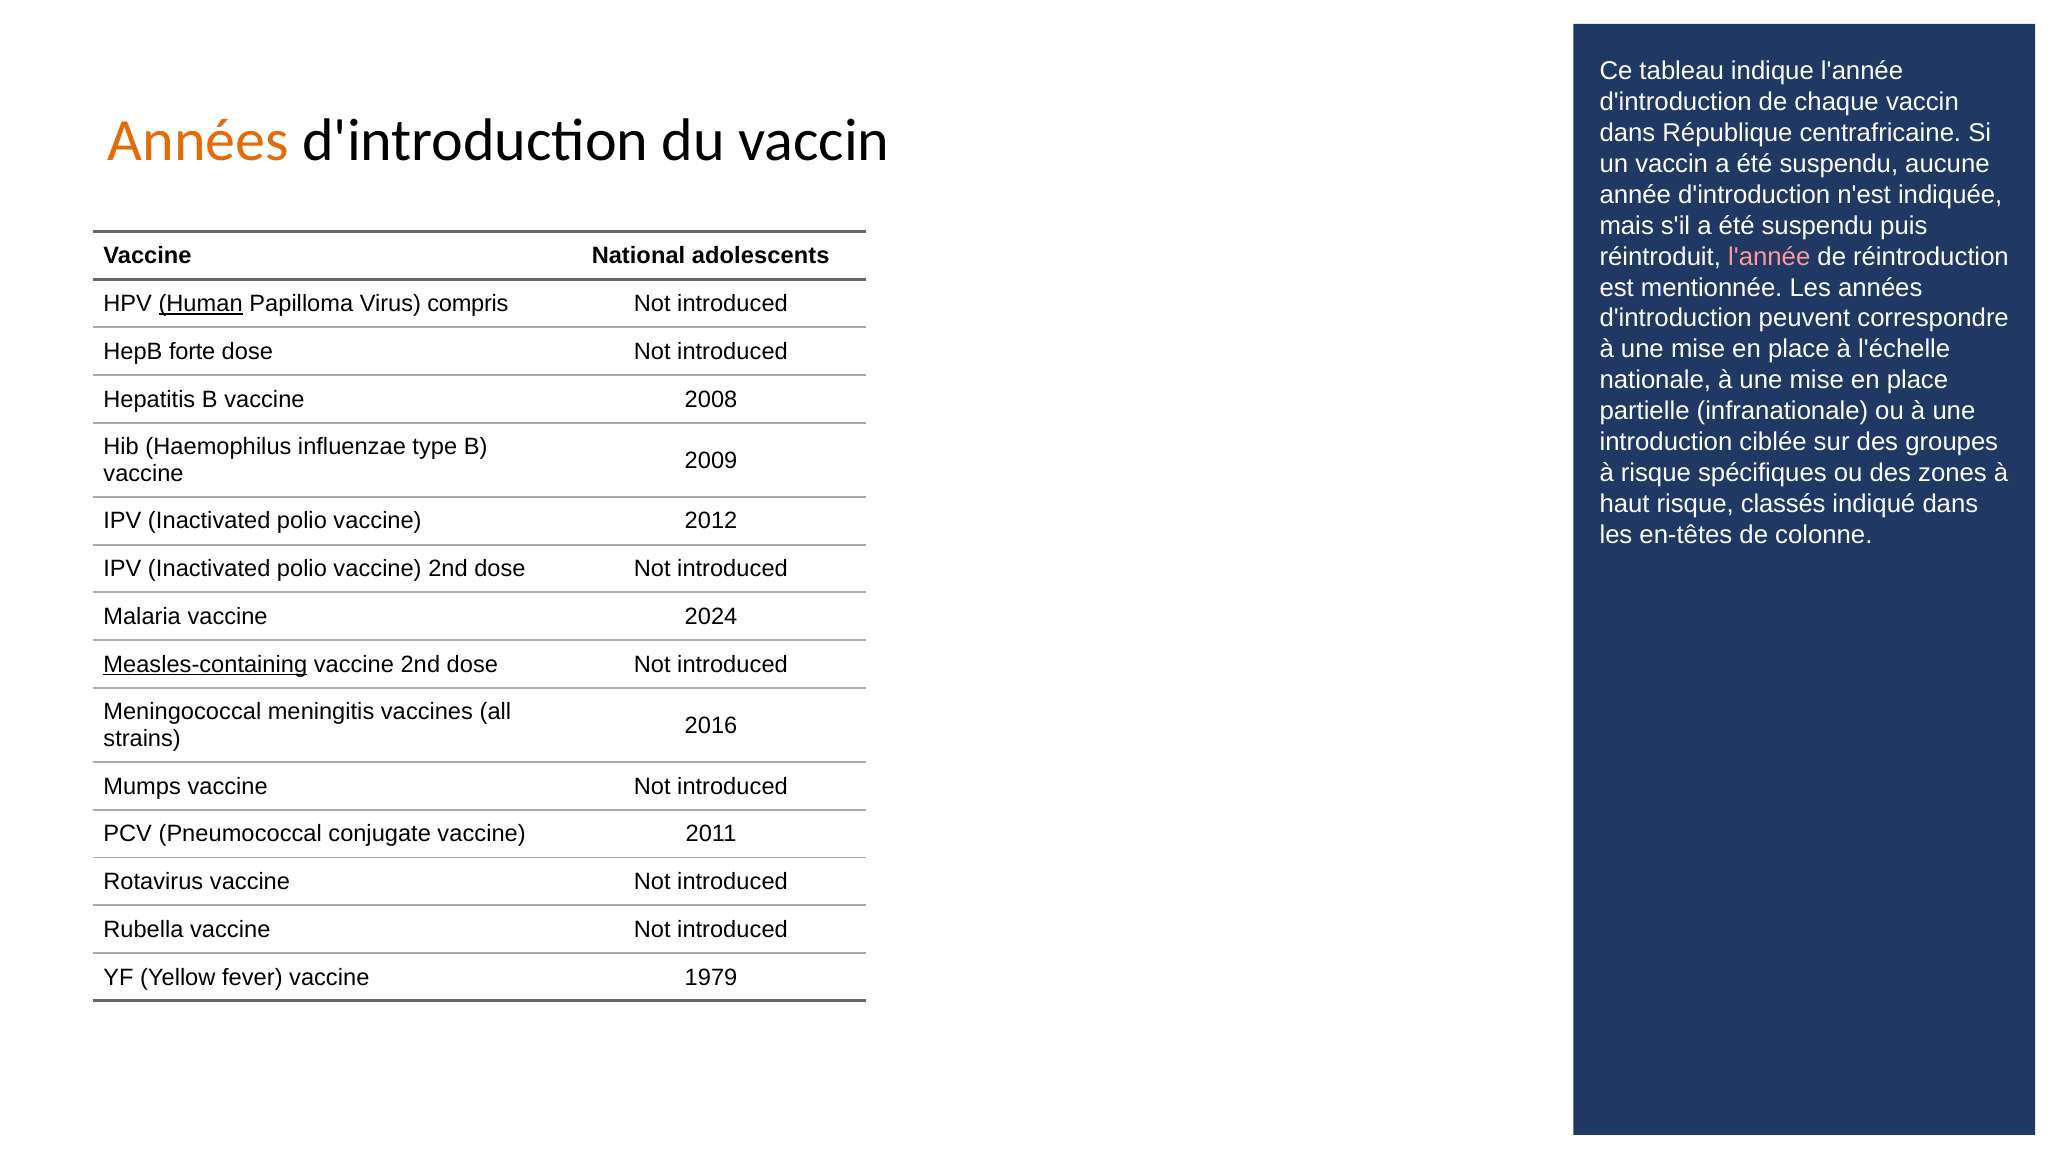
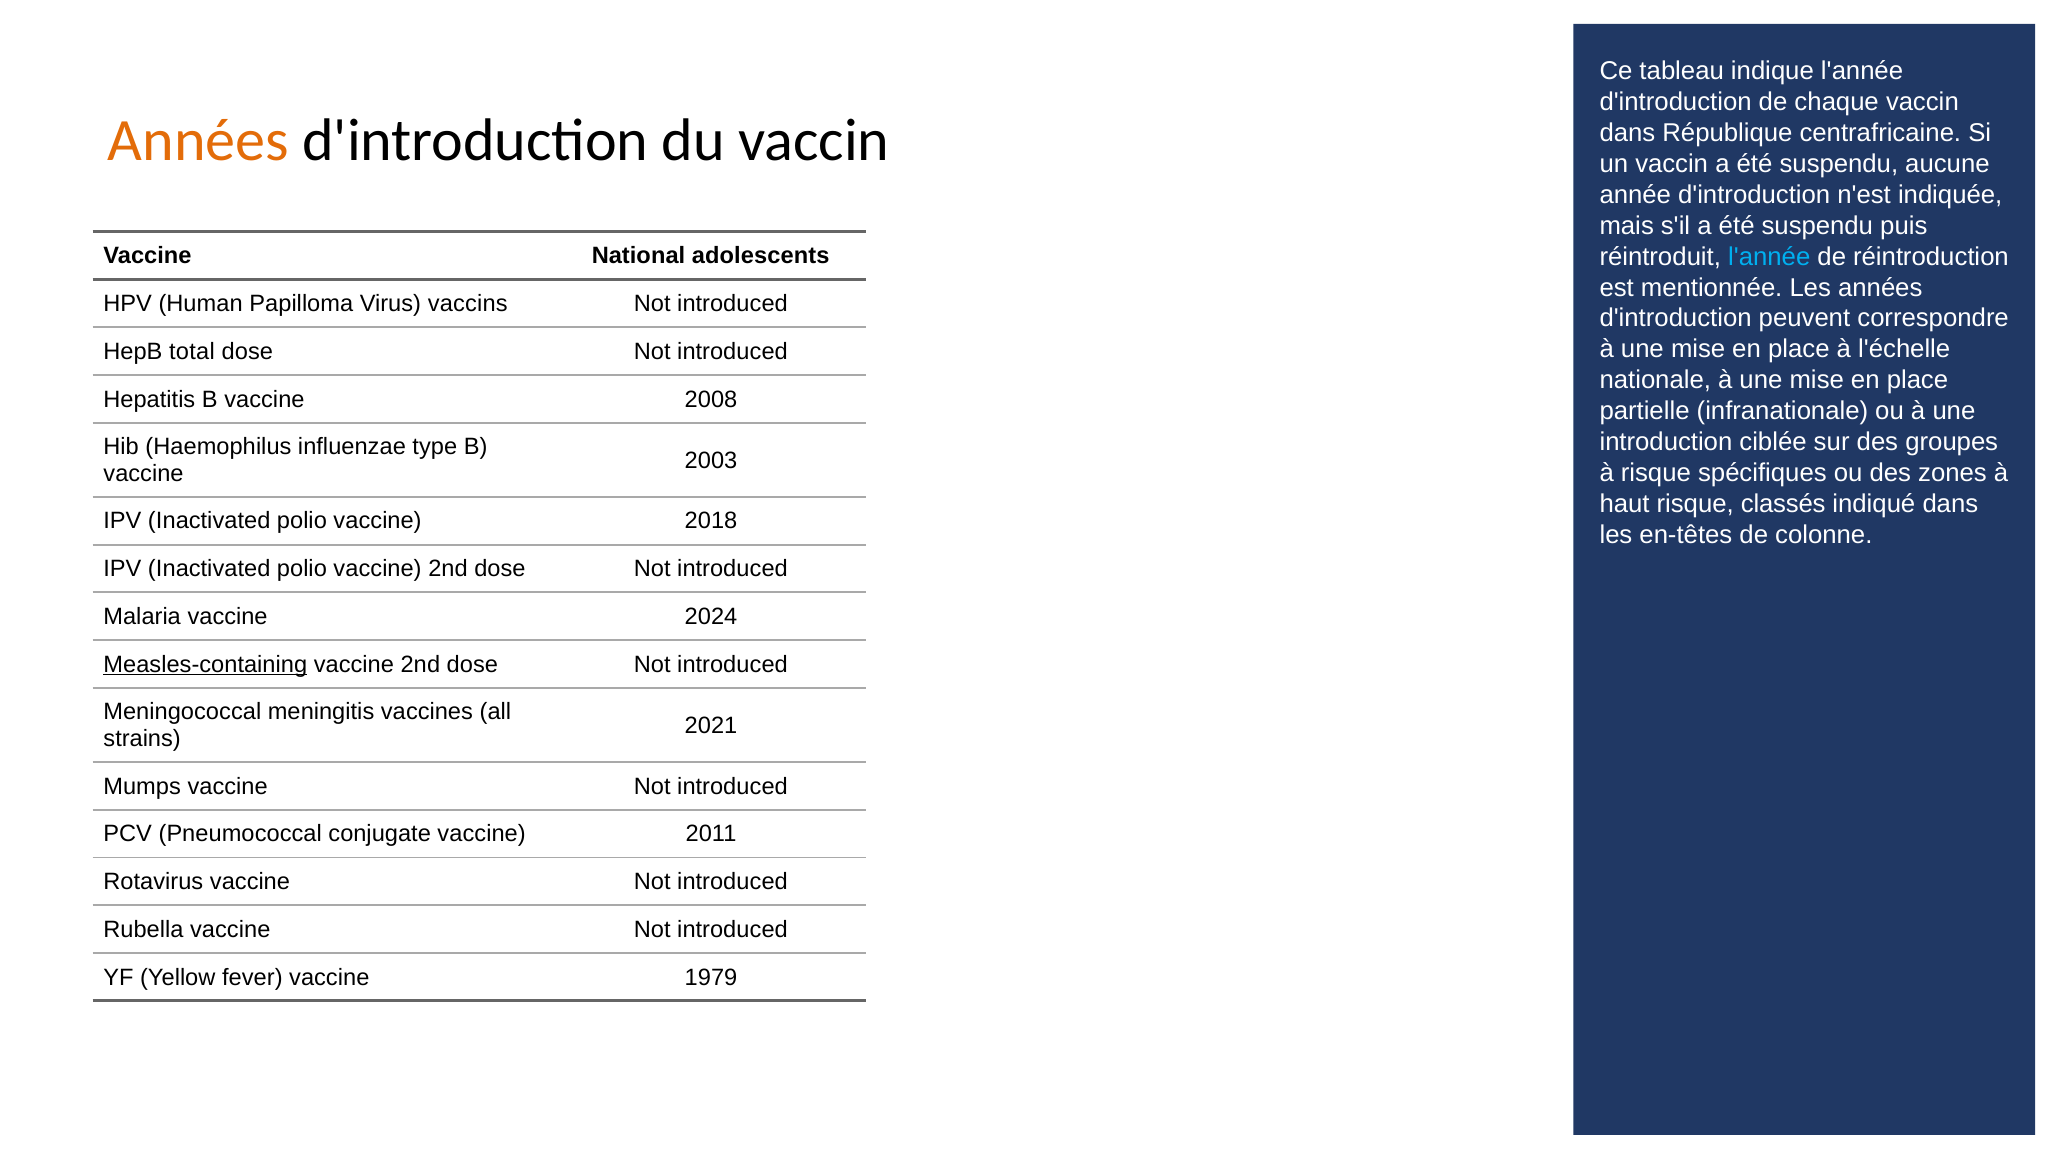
l'année colour: pink -> light blue (1769, 257)
Human underline: present -> none (201, 304)
compris: compris -> vaccins (468, 304)
forte: forte -> total (192, 352)
2009: 2009 -> 2003 (711, 460)
2012: 2012 -> 2018 (711, 521)
2016: 2016 -> 2021 (711, 726)
